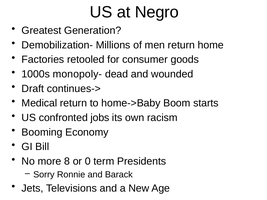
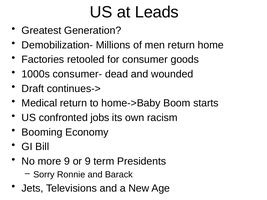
Negro: Negro -> Leads (157, 12)
monopoly-: monopoly- -> consumer- (77, 74)
more 8: 8 -> 9 (67, 161)
or 0: 0 -> 9 (88, 161)
